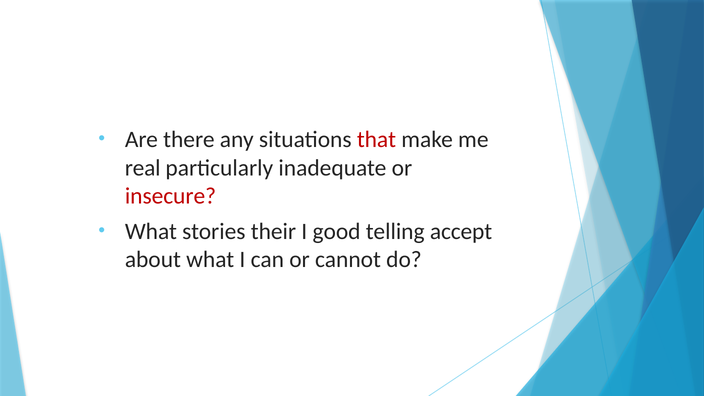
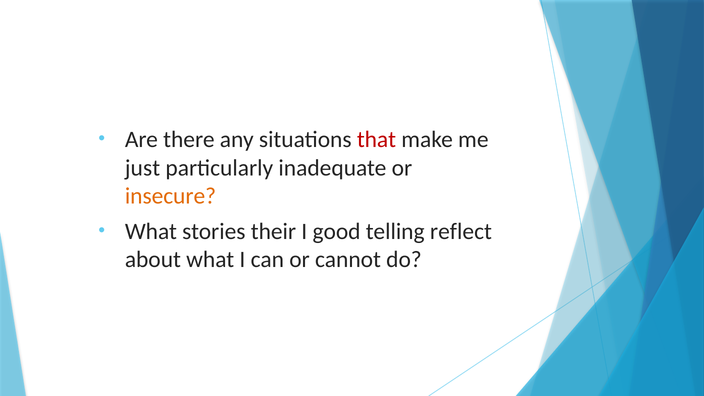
real: real -> just (143, 168)
insecure colour: red -> orange (170, 196)
accept: accept -> reflect (461, 231)
